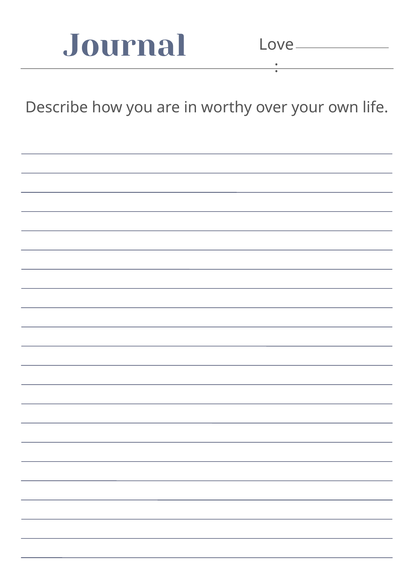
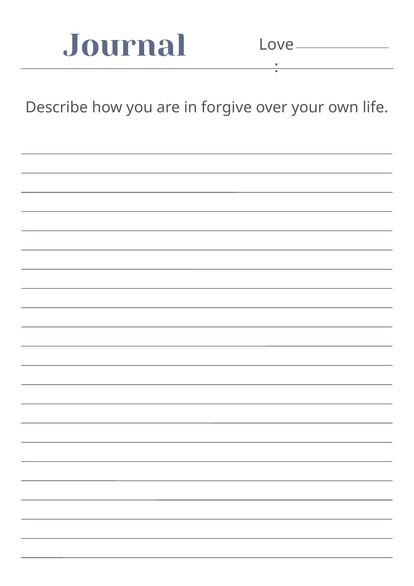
worthy: worthy -> forgive (227, 107)
